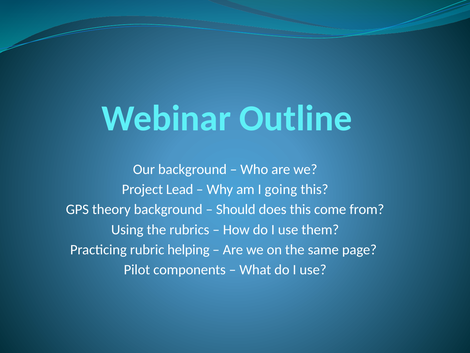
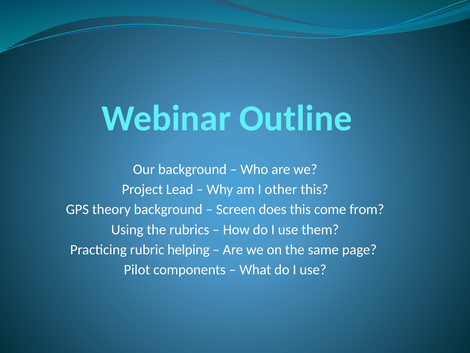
going: going -> other (281, 189)
Should: Should -> Screen (236, 209)
